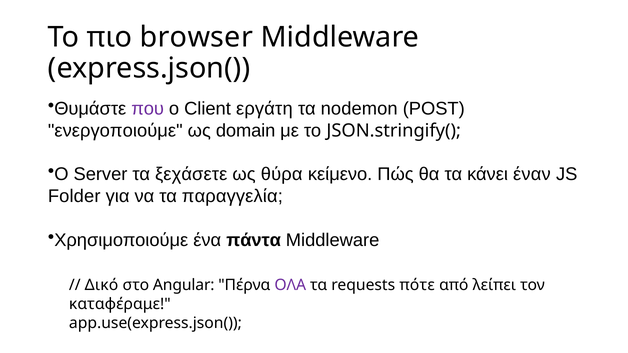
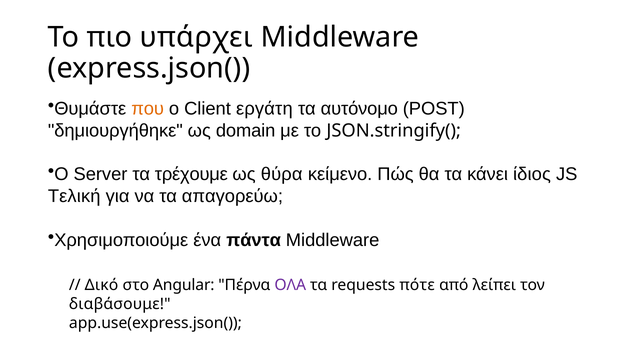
browser: browser -> υπάρχει (196, 37)
που colour: purple -> orange (148, 109)
nodemon: nodemon -> αυτόνομο (359, 109)
ενεργοποιούμε: ενεργοποιούμε -> δημιουργήθηκε (115, 131)
ξεχάσετε: ξεχάσετε -> τρέχουμε (191, 174)
έναν: έναν -> ίδιος (532, 174)
Folder: Folder -> Τελική (74, 196)
παραγγελία: παραγγελία -> απαγορεύω (232, 196)
καταφέραμε: καταφέραμε -> διαβάσουμε (120, 304)
